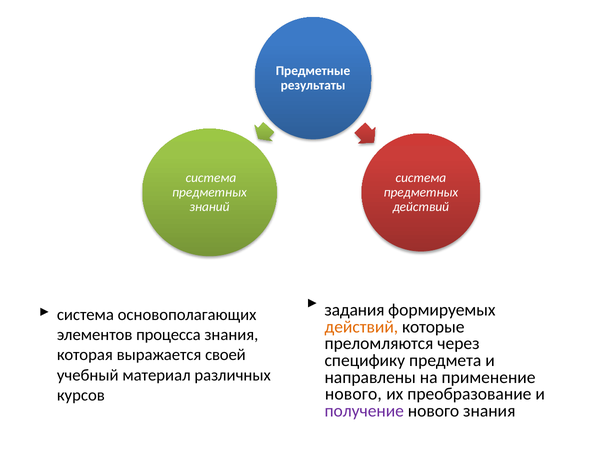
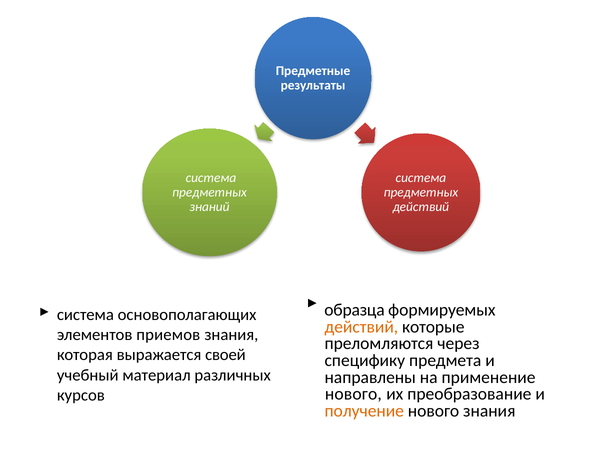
задания: задания -> образца (355, 310)
процесса: процесса -> приемов (168, 335)
получение colour: purple -> orange (364, 411)
